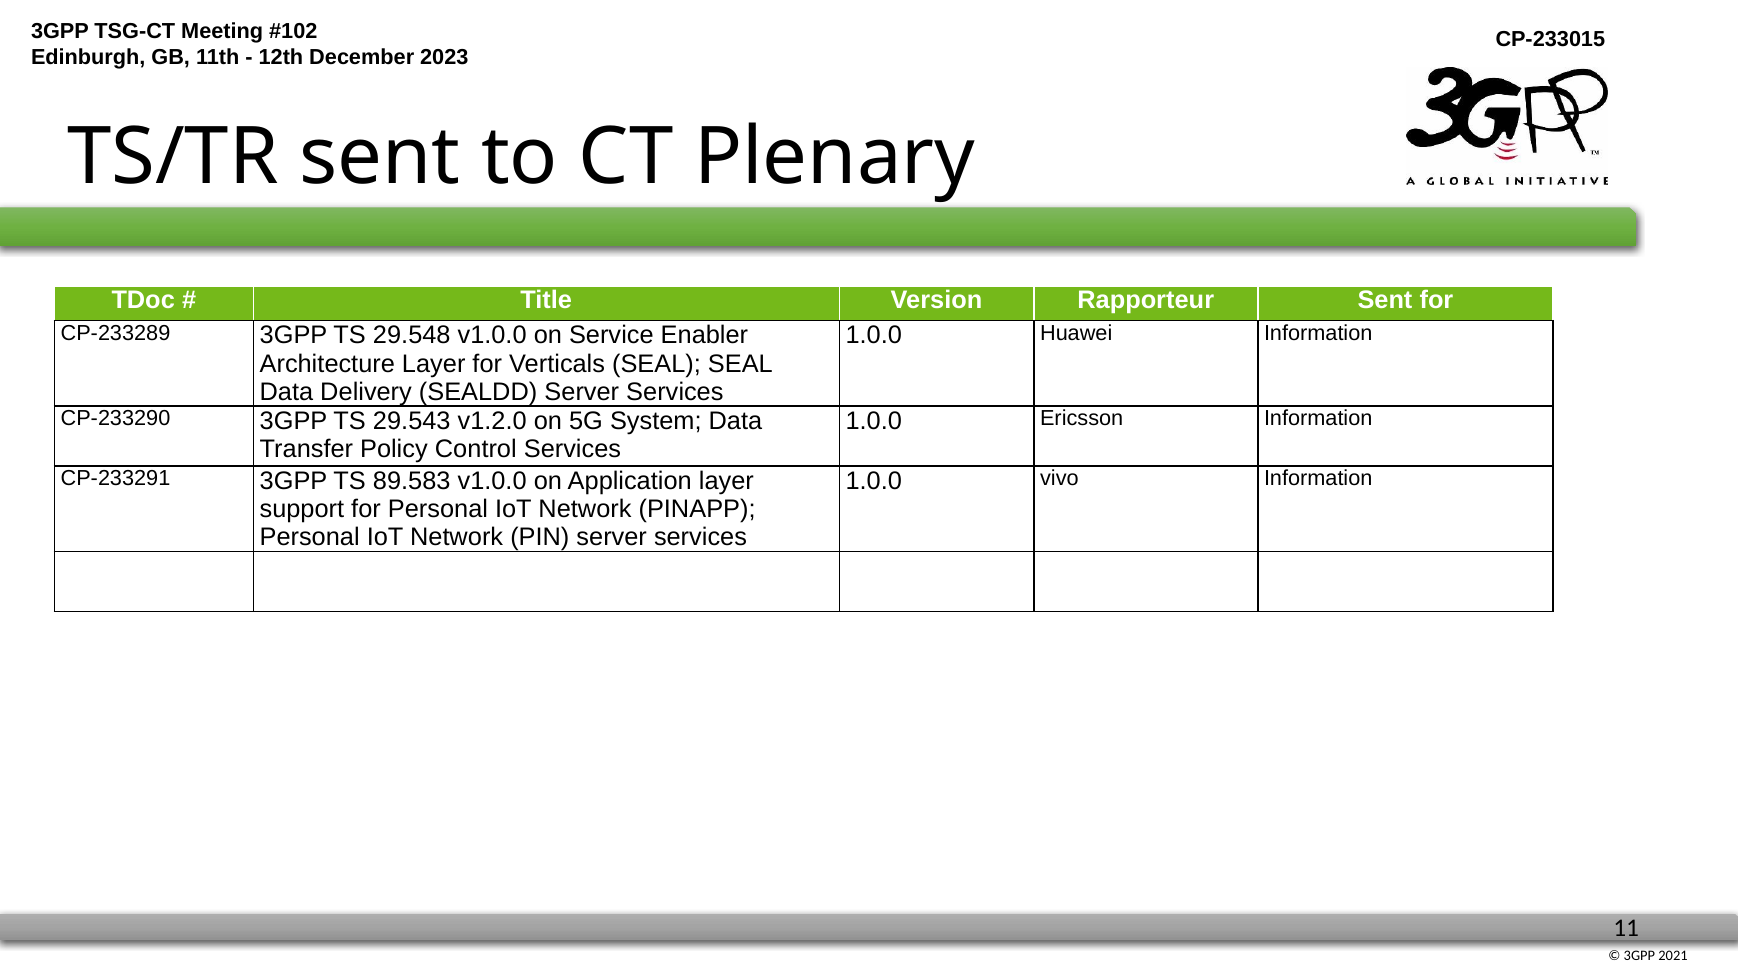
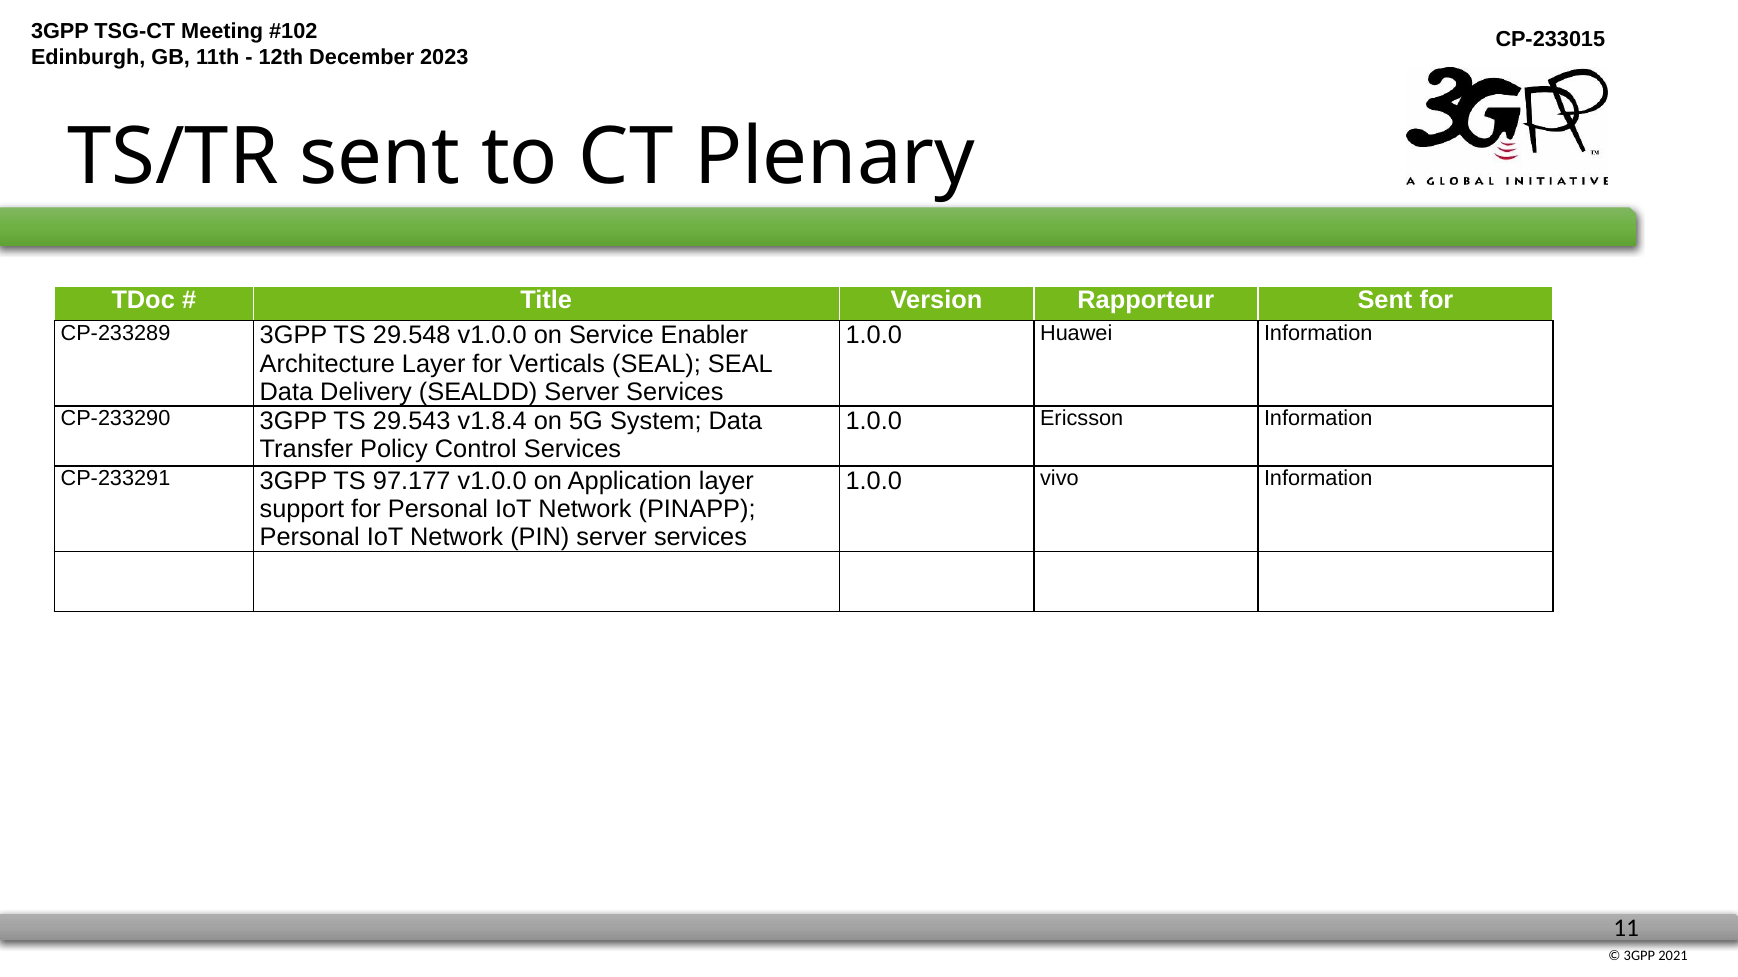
v1.2.0: v1.2.0 -> v1.8.4 (492, 421)
89.583: 89.583 -> 97.177 (412, 481)
